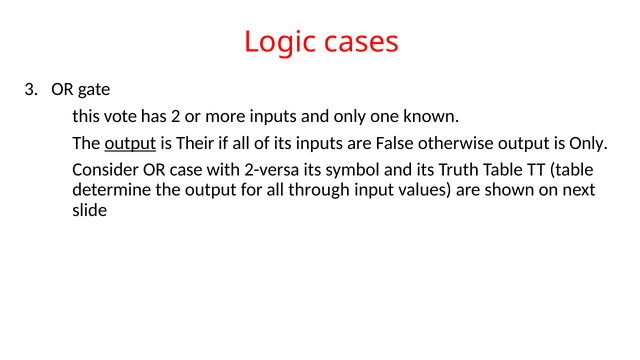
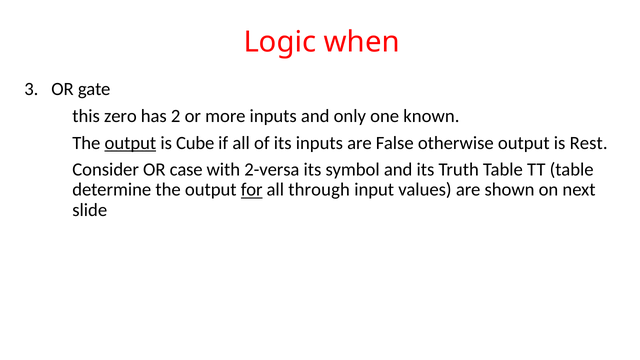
cases: cases -> when (362, 42)
vote: vote -> zero (120, 116)
Their: Their -> Cube (195, 143)
is Only: Only -> Rest (589, 143)
for underline: none -> present (252, 190)
